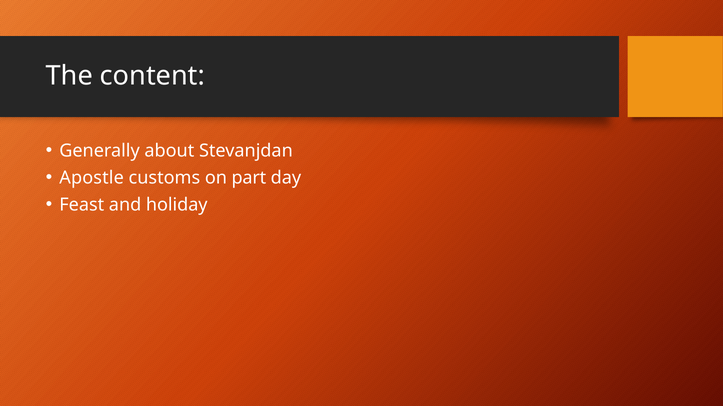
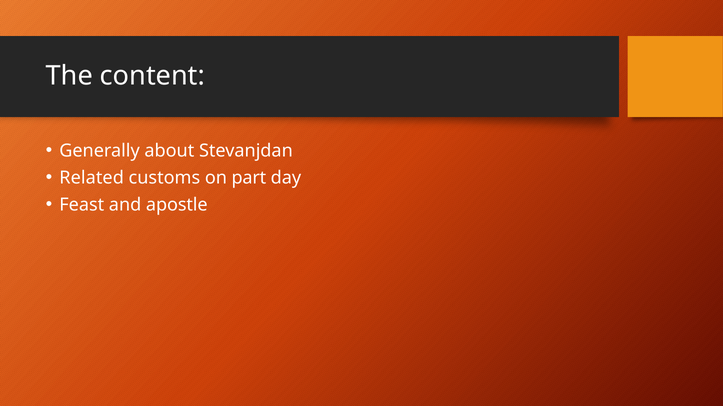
Apostle: Apostle -> Related (92, 178)
holiday: holiday -> apostle (177, 205)
